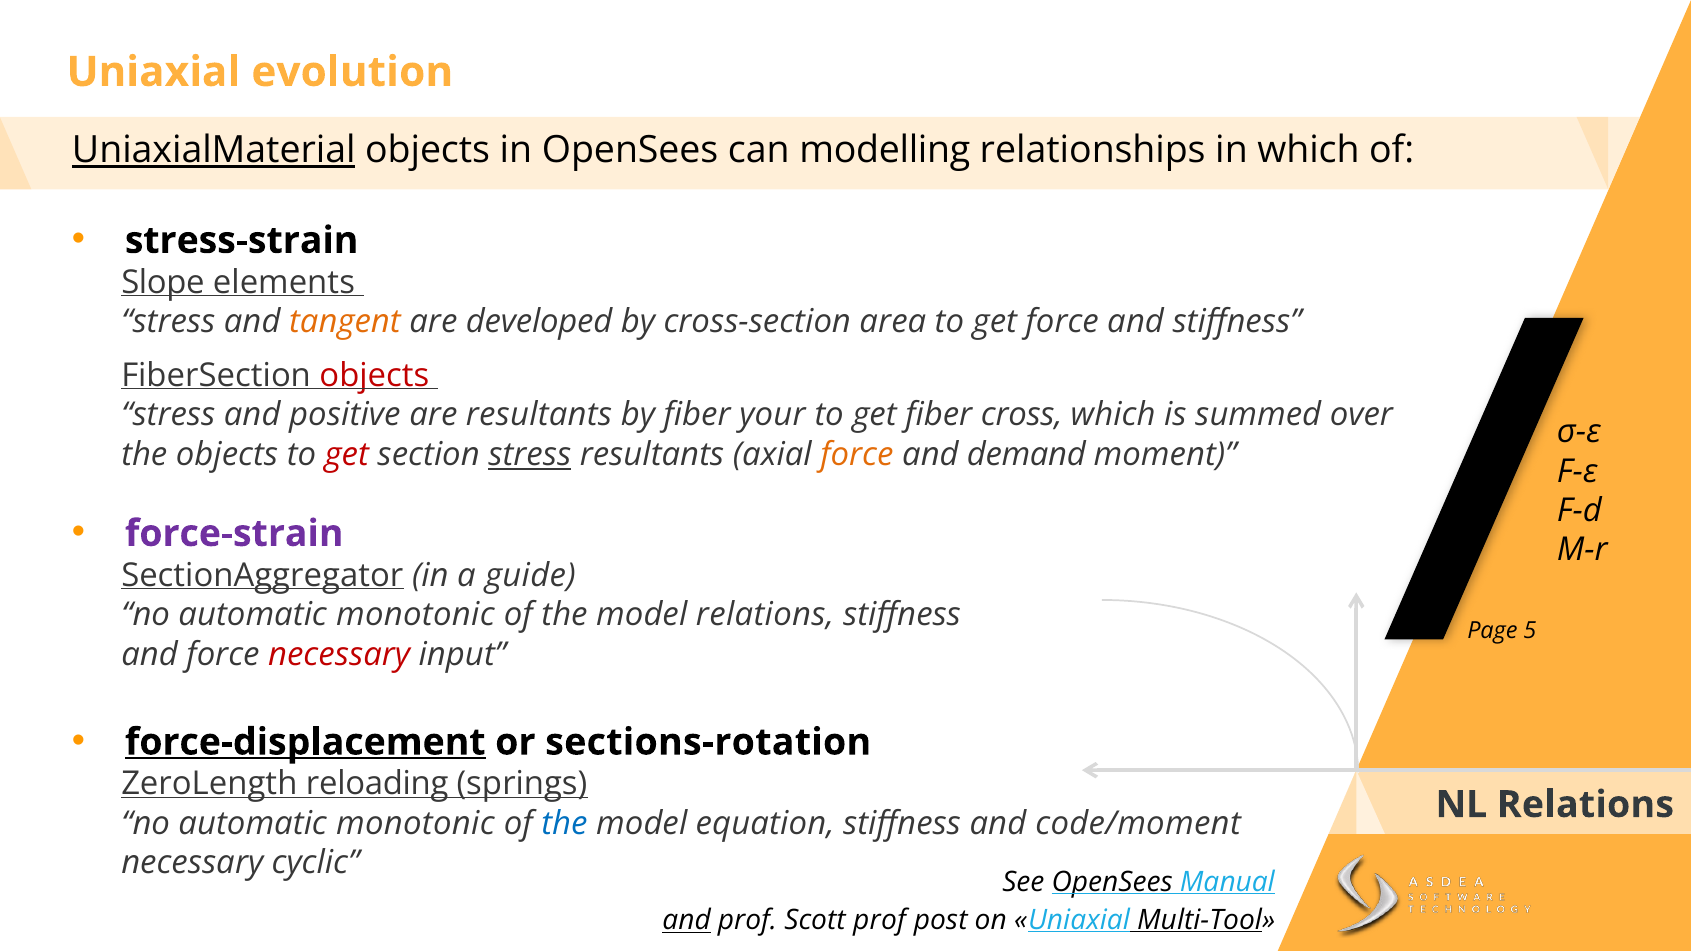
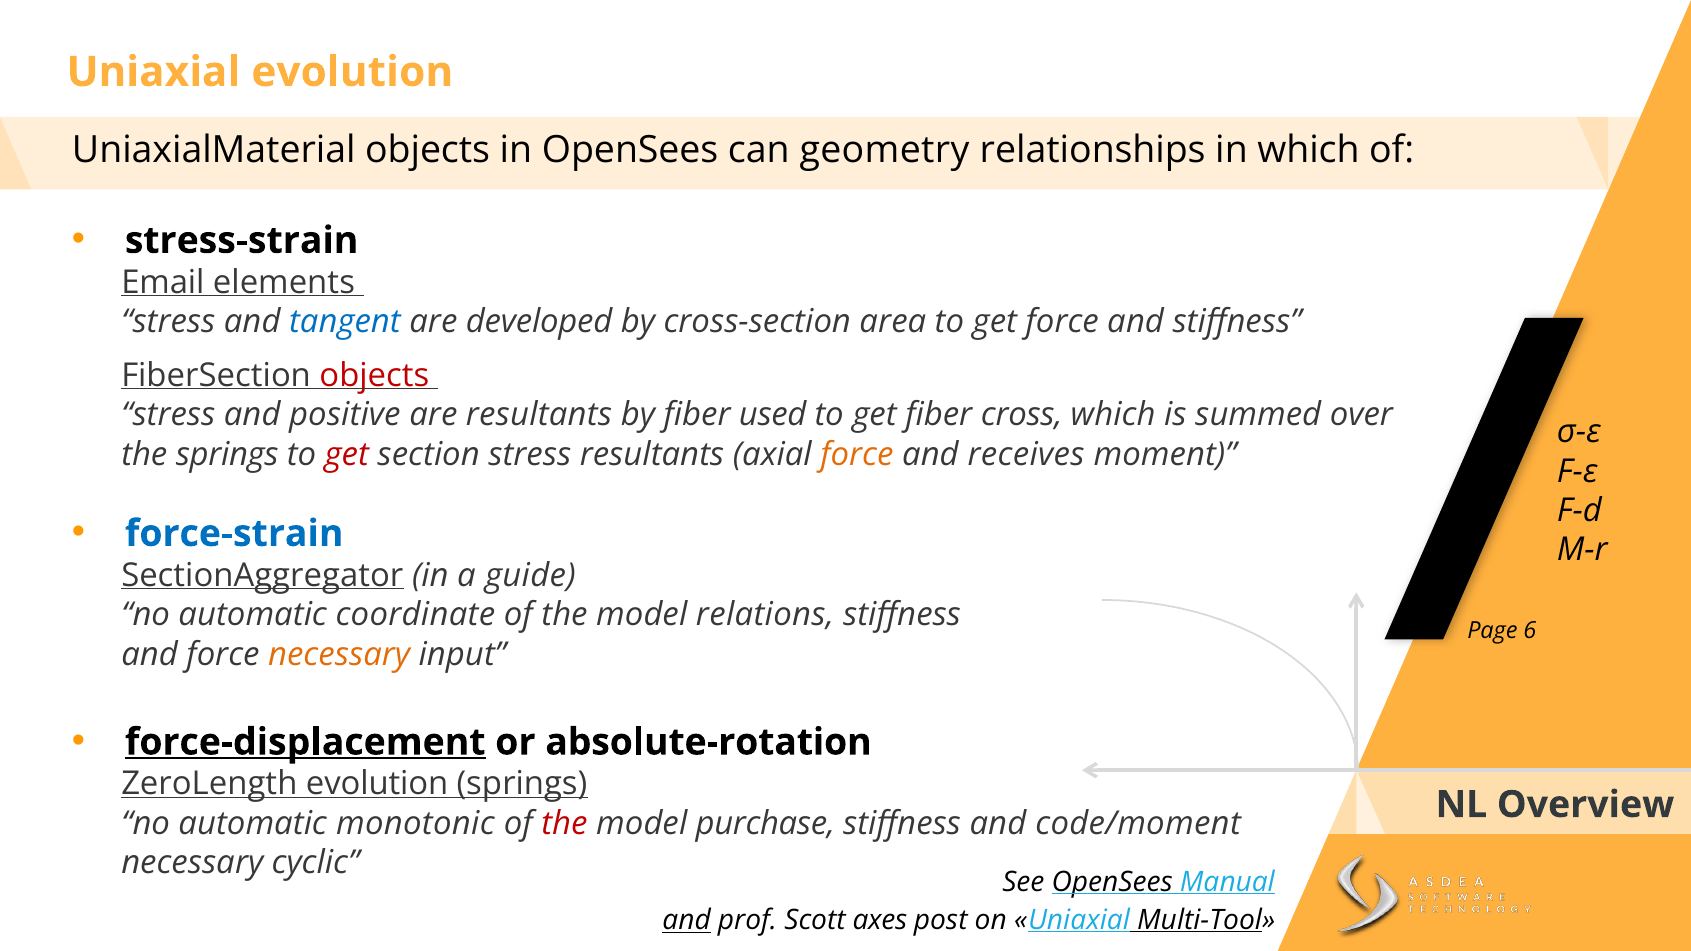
UniaxialMaterial underline: present -> none (214, 150)
modelling: modelling -> geometry (884, 150)
Slope: Slope -> Email (163, 282)
tangent colour: orange -> blue (345, 322)
your: your -> used (773, 415)
the objects: objects -> springs (227, 455)
stress underline: present -> none (530, 455)
demand: demand -> receives (1026, 455)
force-strain colour: purple -> blue (234, 534)
monotonic: monotonic -> coordinate (415, 615)
5: 5 -> 6 (1530, 631)
necessary colour: red -> orange (339, 655)
sections-rotation: sections-rotation -> absolute-rotation (708, 742)
ZeroLength reloading: reloading -> evolution (377, 784)
NL Relations: Relations -> Overview (1586, 805)
the colour: blue -> red (564, 824)
equation: equation -> purchase (765, 824)
Scott prof: prof -> axes (880, 921)
